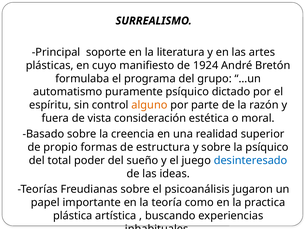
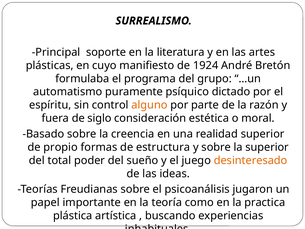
vista: vista -> siglo (99, 118)
la psíquico: psíquico -> superior (267, 147)
desinteresado colour: blue -> orange (251, 160)
